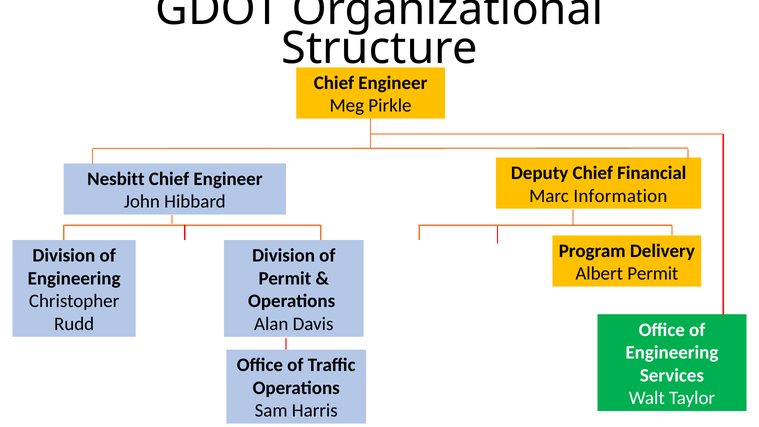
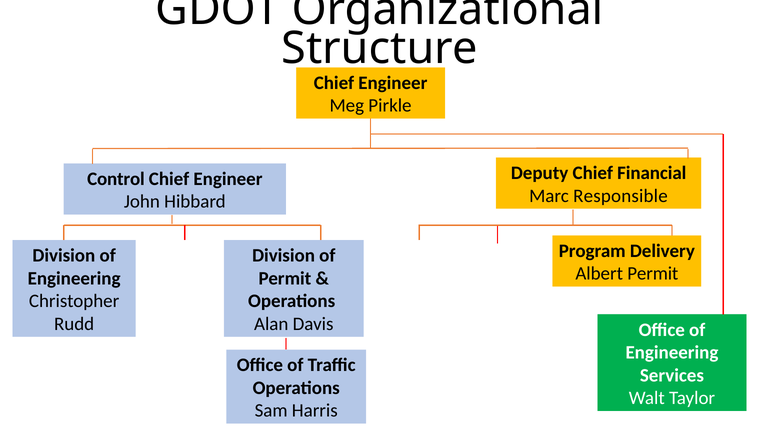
Nesbitt: Nesbitt -> Control (116, 179)
Information: Information -> Responsible (620, 196)
